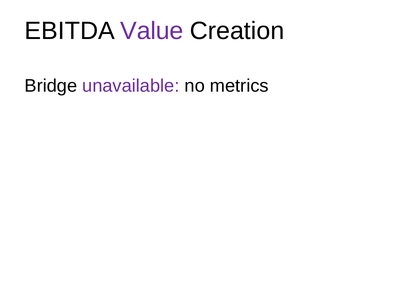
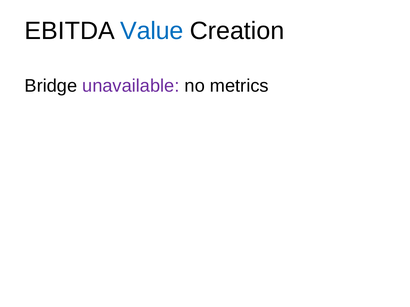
Value colour: purple -> blue (152, 31)
